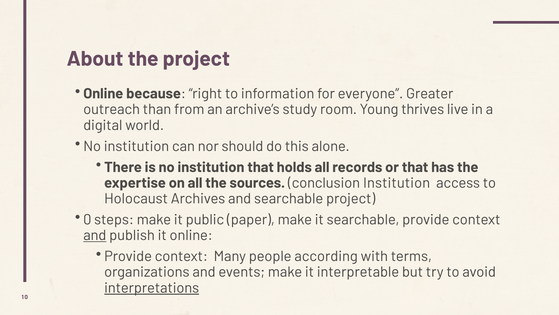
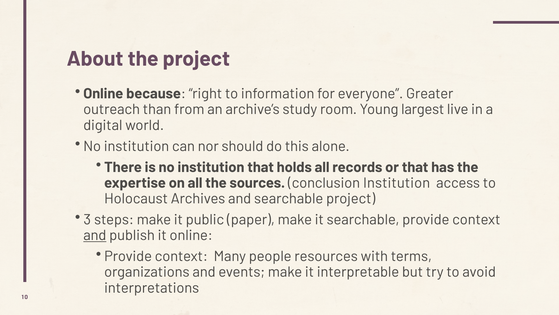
thrives: thrives -> largest (423, 109)
0: 0 -> 3 (87, 219)
according: according -> resources (326, 256)
interpretations underline: present -> none (152, 287)
